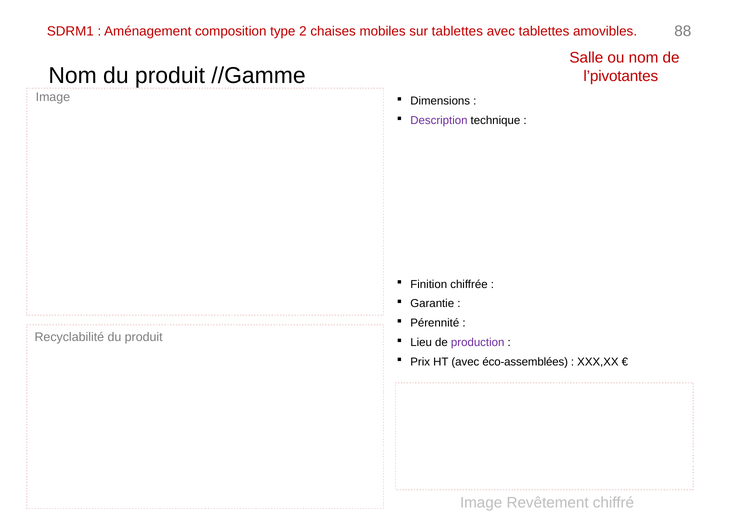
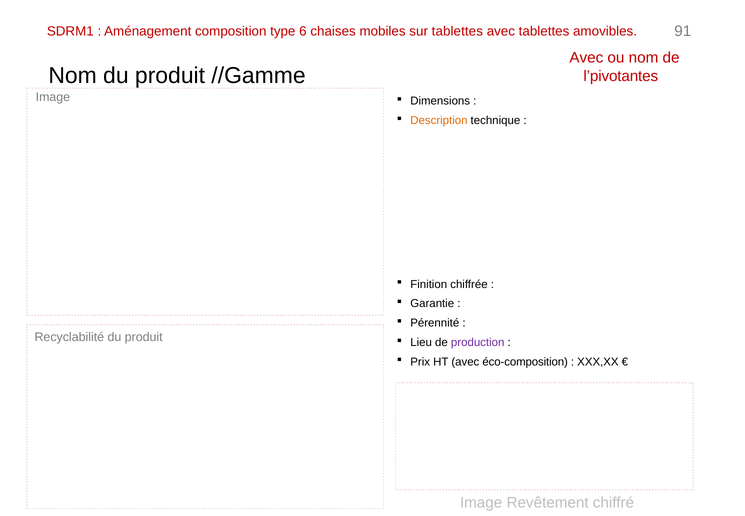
2: 2 -> 6 (303, 31)
88: 88 -> 91 (683, 31)
Salle: Salle -> Avec (586, 58)
Description colour: purple -> orange (439, 121)
éco-assemblées: éco-assemblées -> éco-composition (525, 362)
